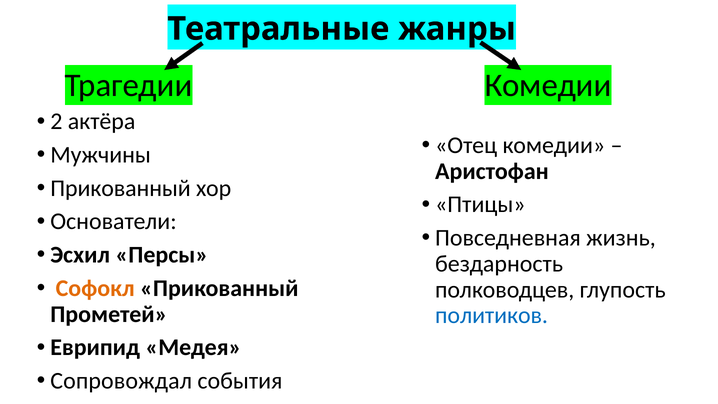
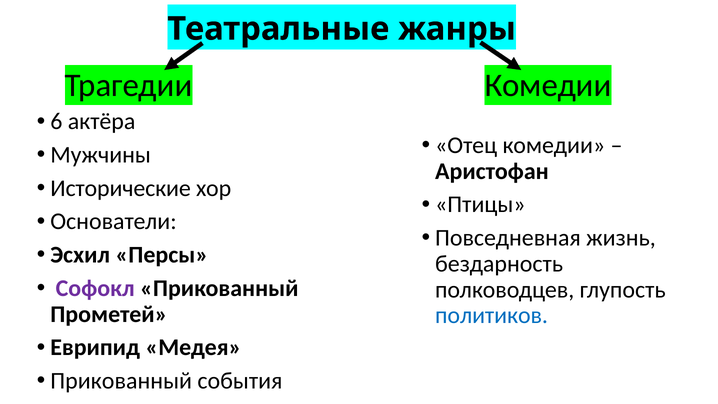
2: 2 -> 6 (56, 121)
Прикованный: Прикованный -> Исторические (121, 188)
Софокл colour: orange -> purple (95, 288)
Сопровождал: Сопровождал -> Прикованный (121, 381)
